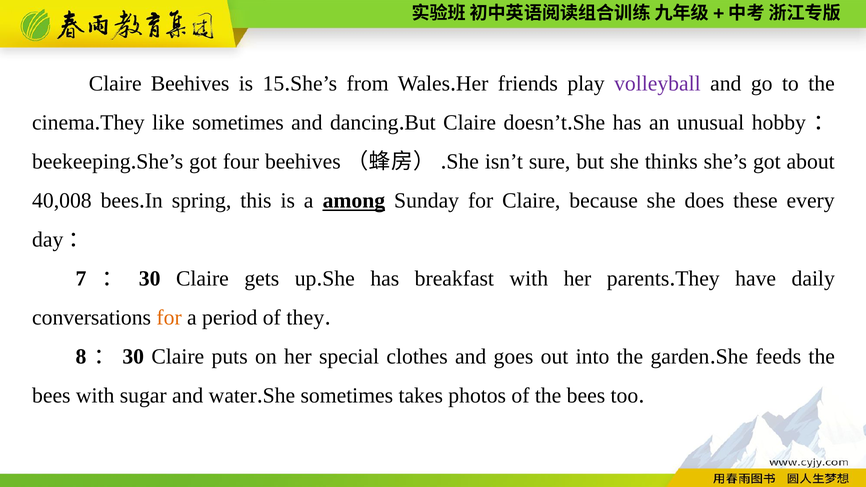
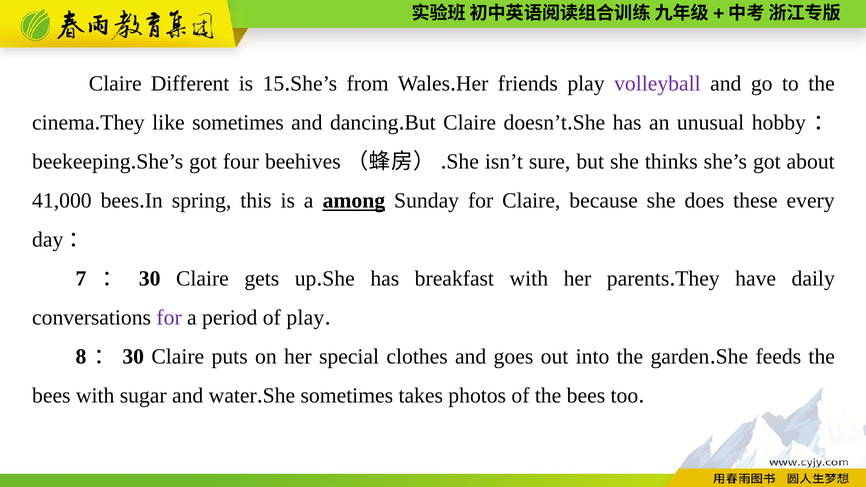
Claire Beehives: Beehives -> Different (190, 84)
40,008: 40,008 -> 41,000 (62, 201)
for colour: orange -> purple (169, 318)
of they: they -> play (305, 318)
